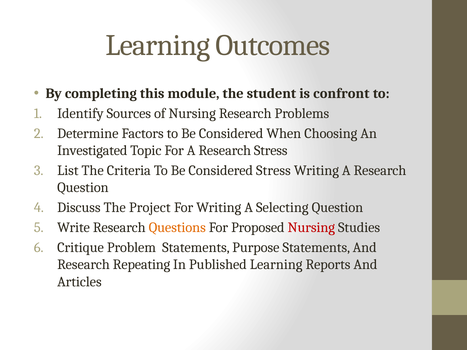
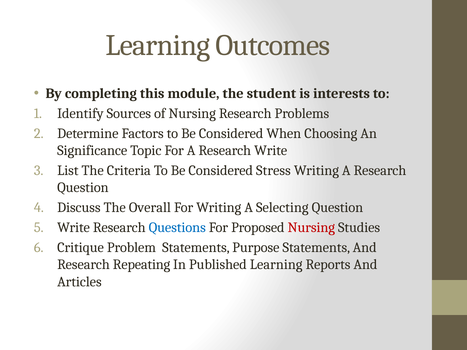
confront: confront -> interests (341, 94)
Investigated: Investigated -> Significance (92, 151)
Research Stress: Stress -> Write (271, 151)
Project: Project -> Overall (150, 208)
Questions colour: orange -> blue (177, 228)
